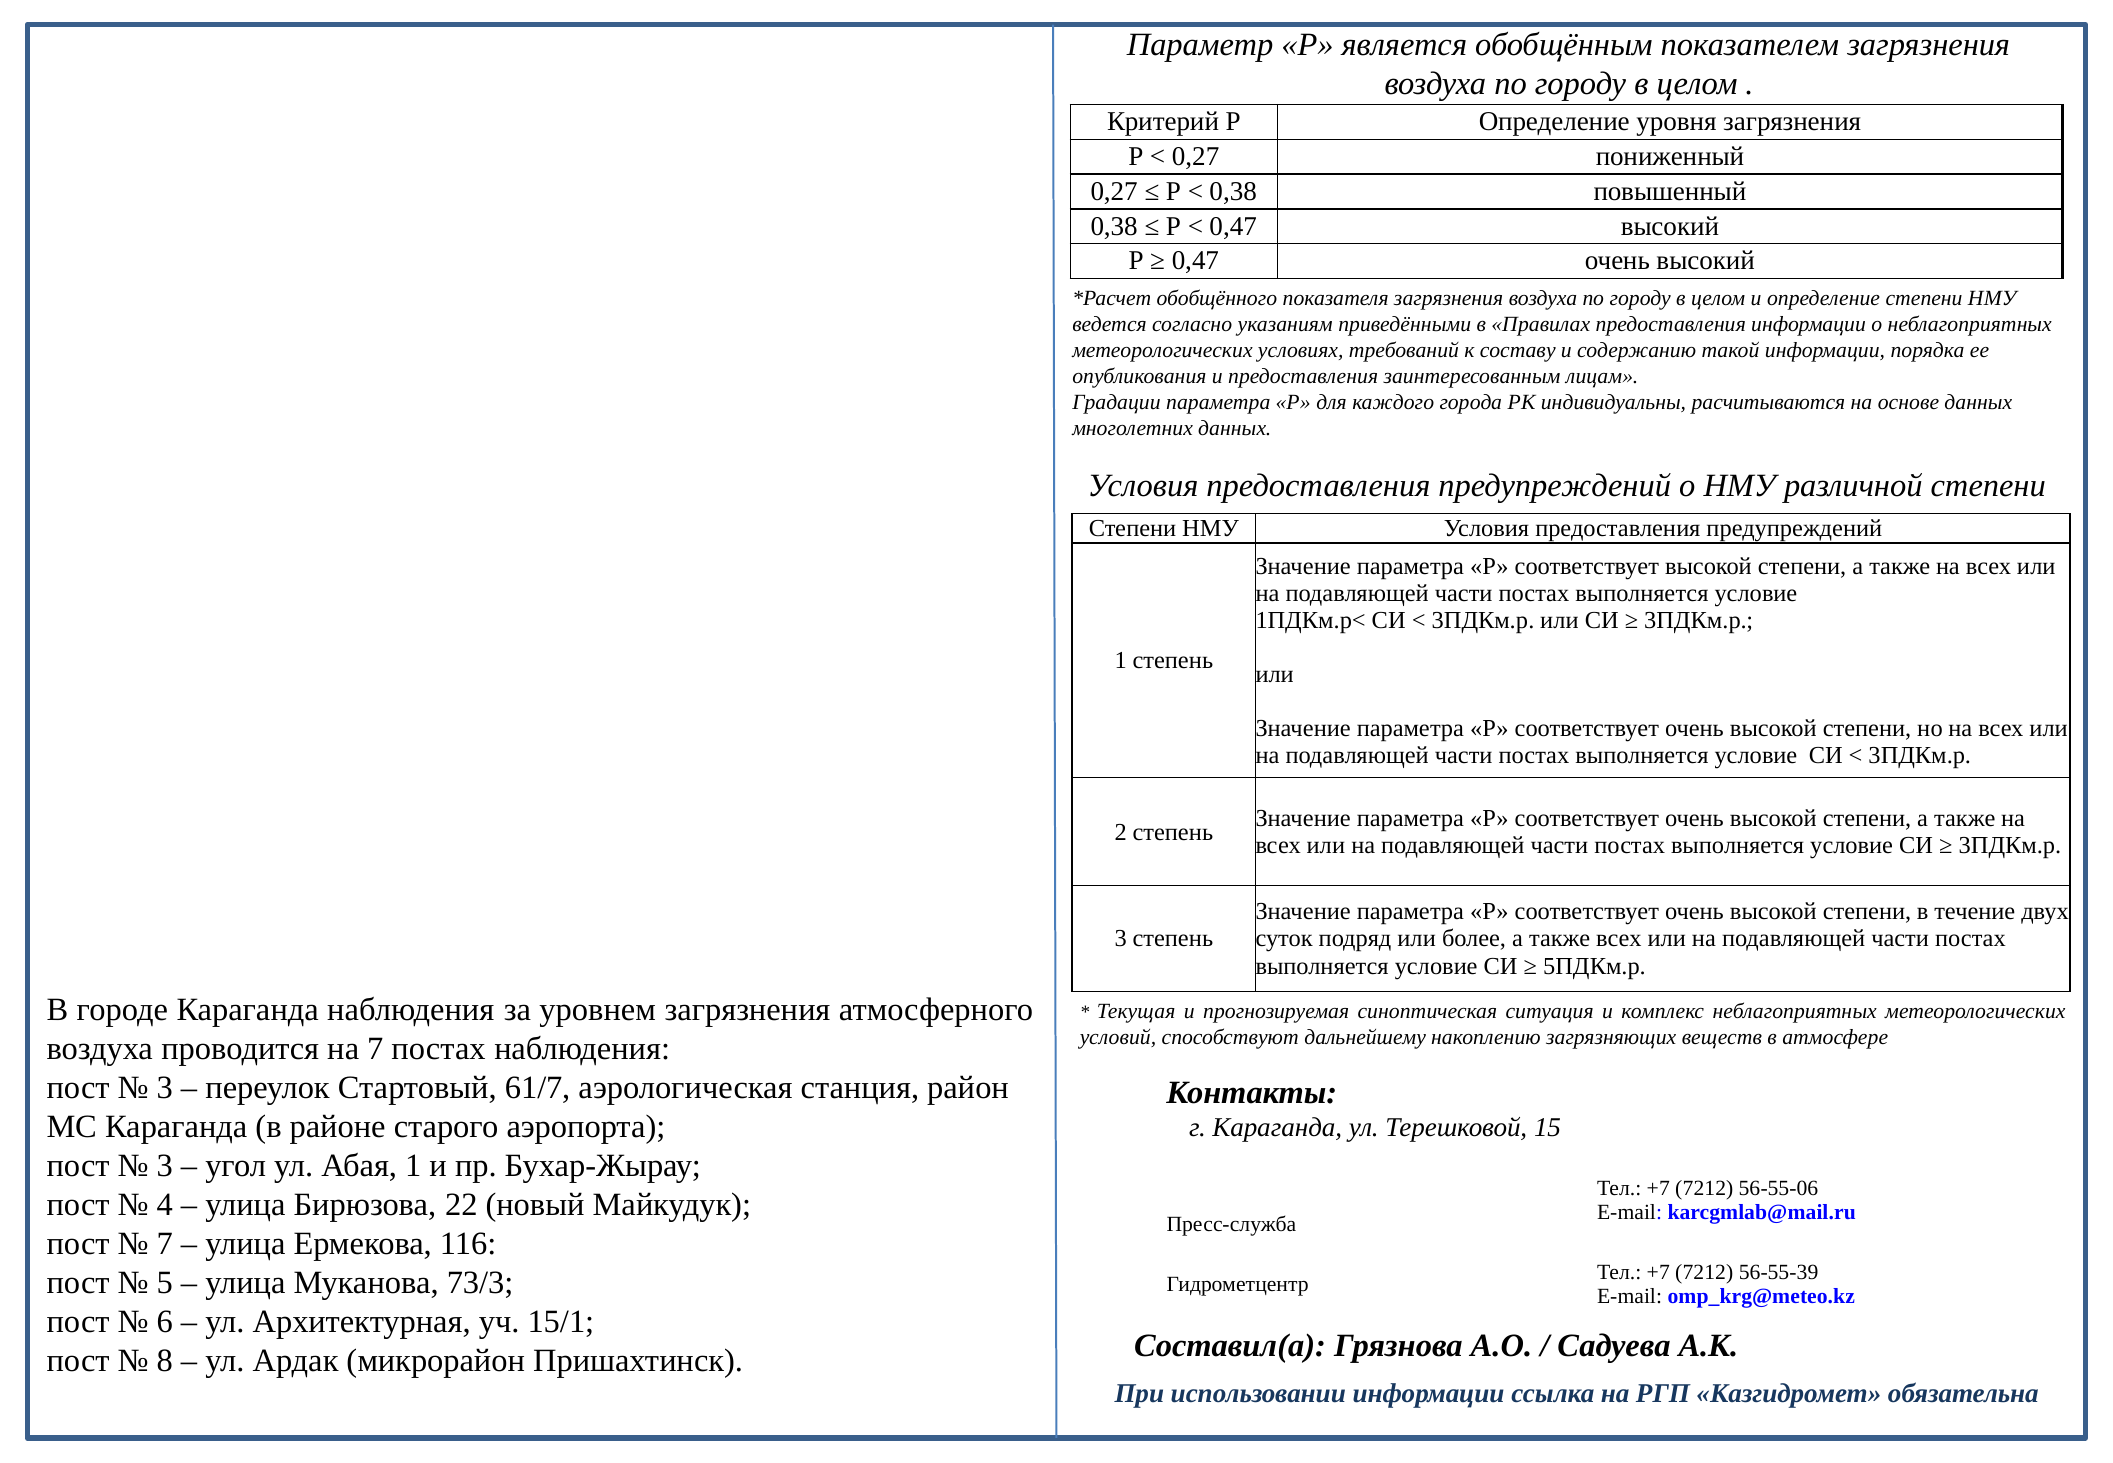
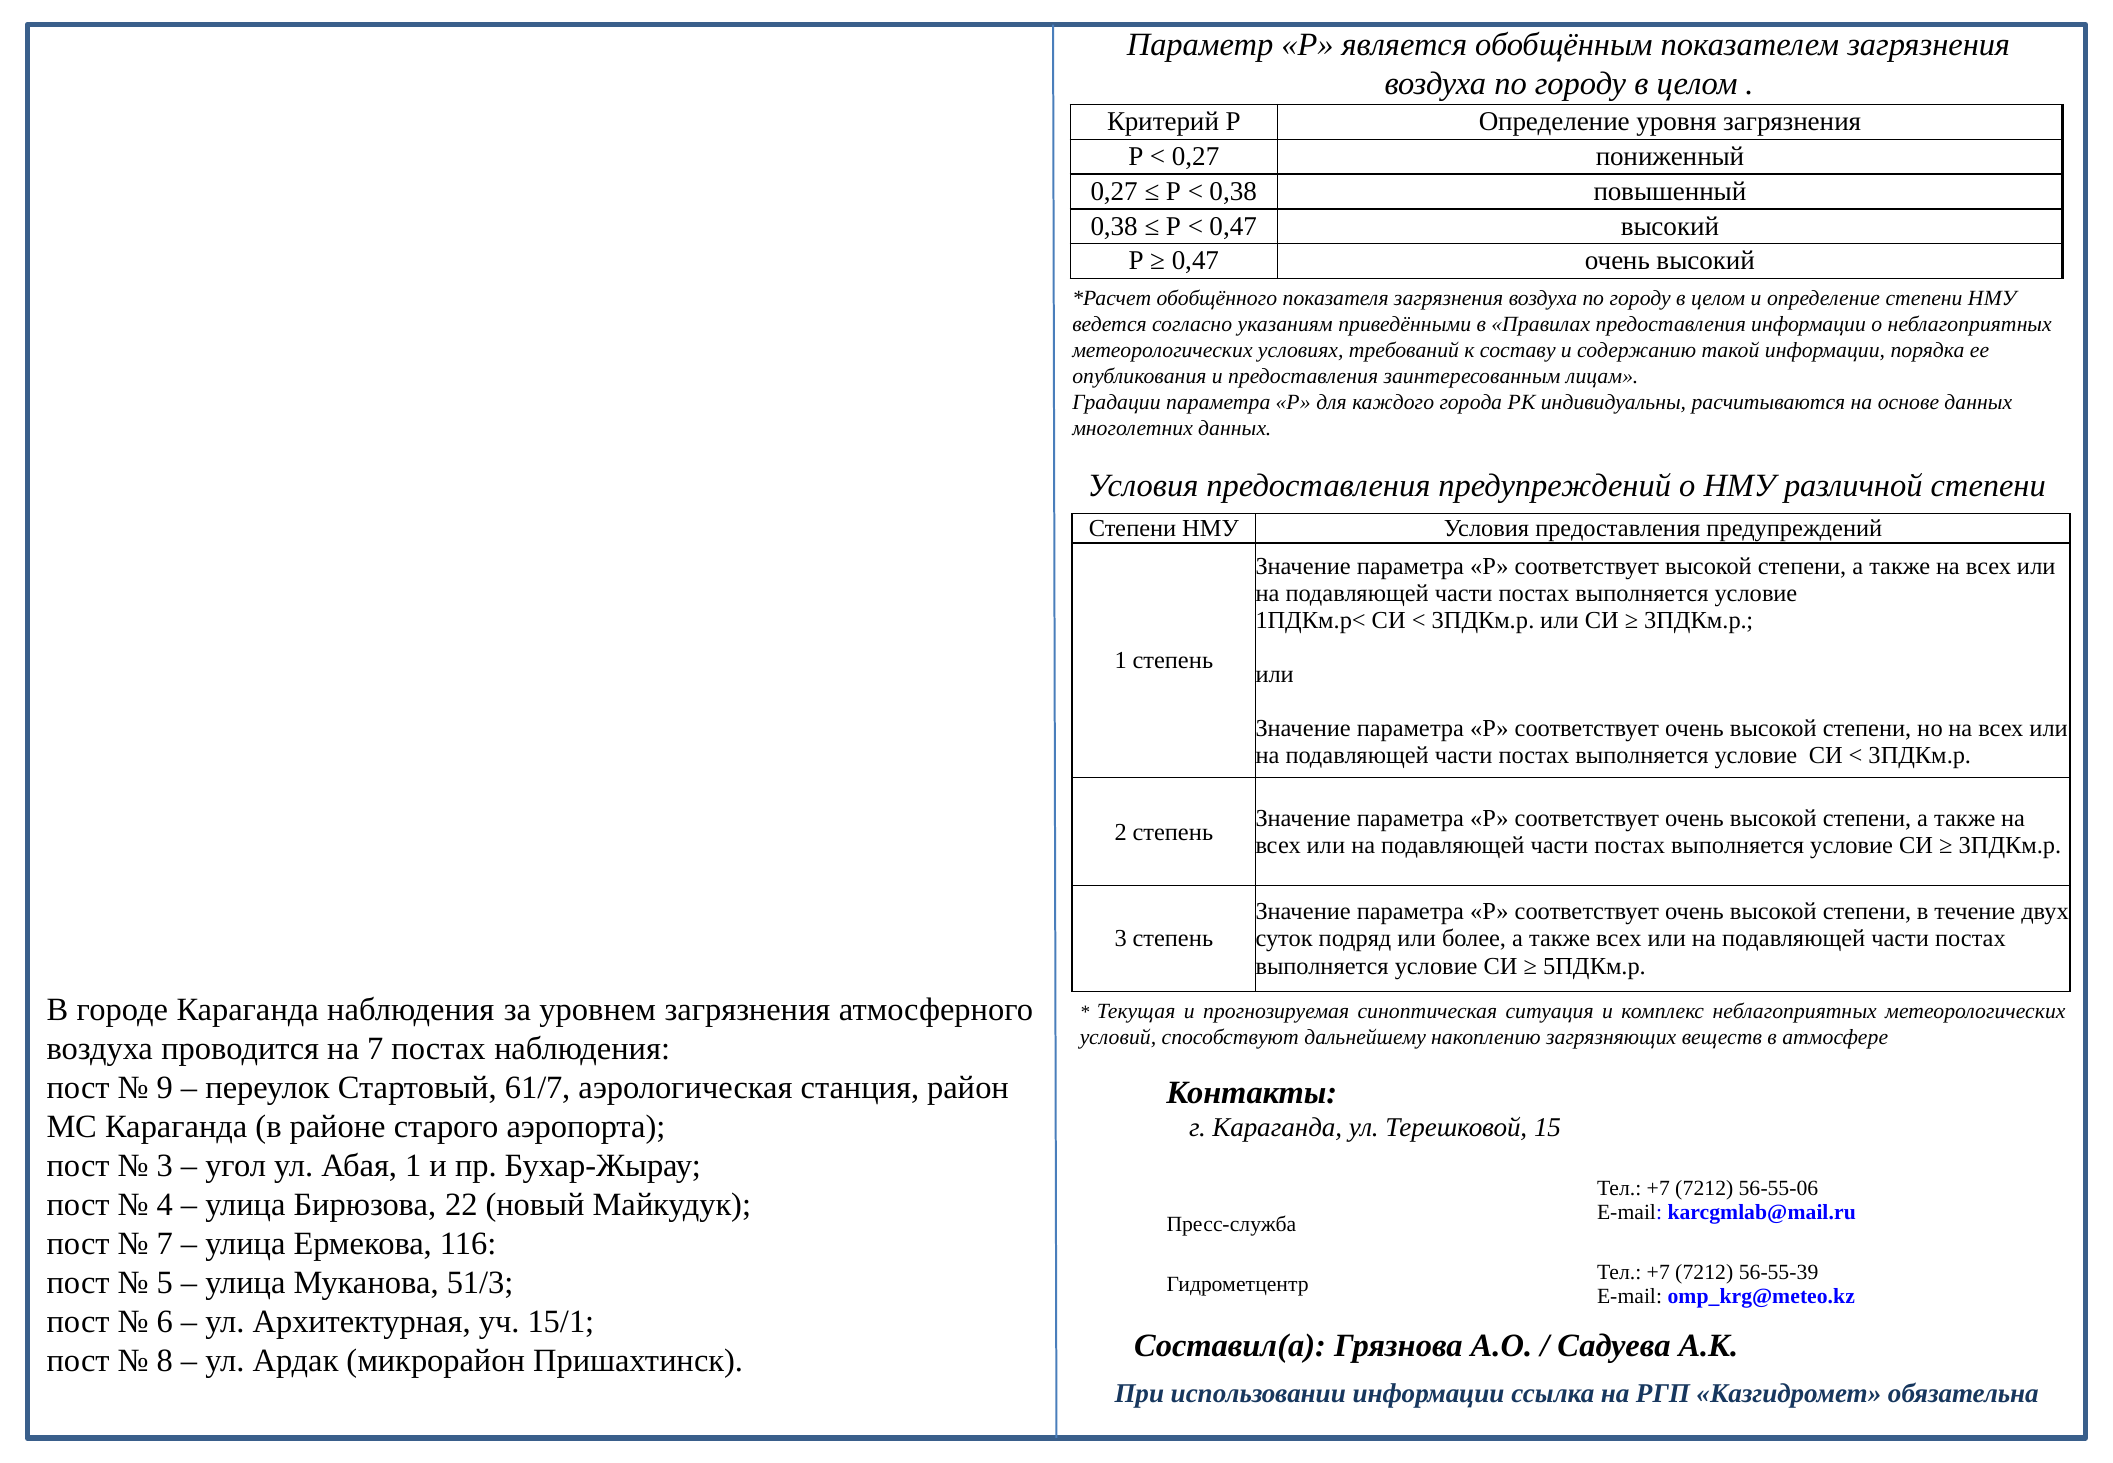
3: 3 -> 9 (165, 1088)
73/3: 73/3 -> 51/3 (480, 1283)
